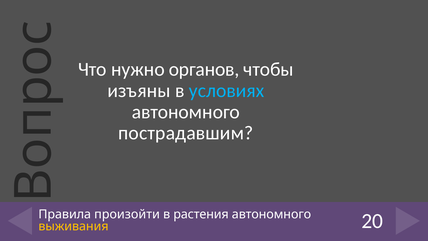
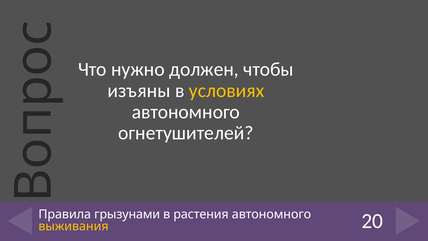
органов: органов -> должен (204, 69)
условиях colour: light blue -> yellow (227, 91)
пострадавшим: пострадавшим -> огнетушителей (186, 133)
произойти: произойти -> грызунами (127, 214)
